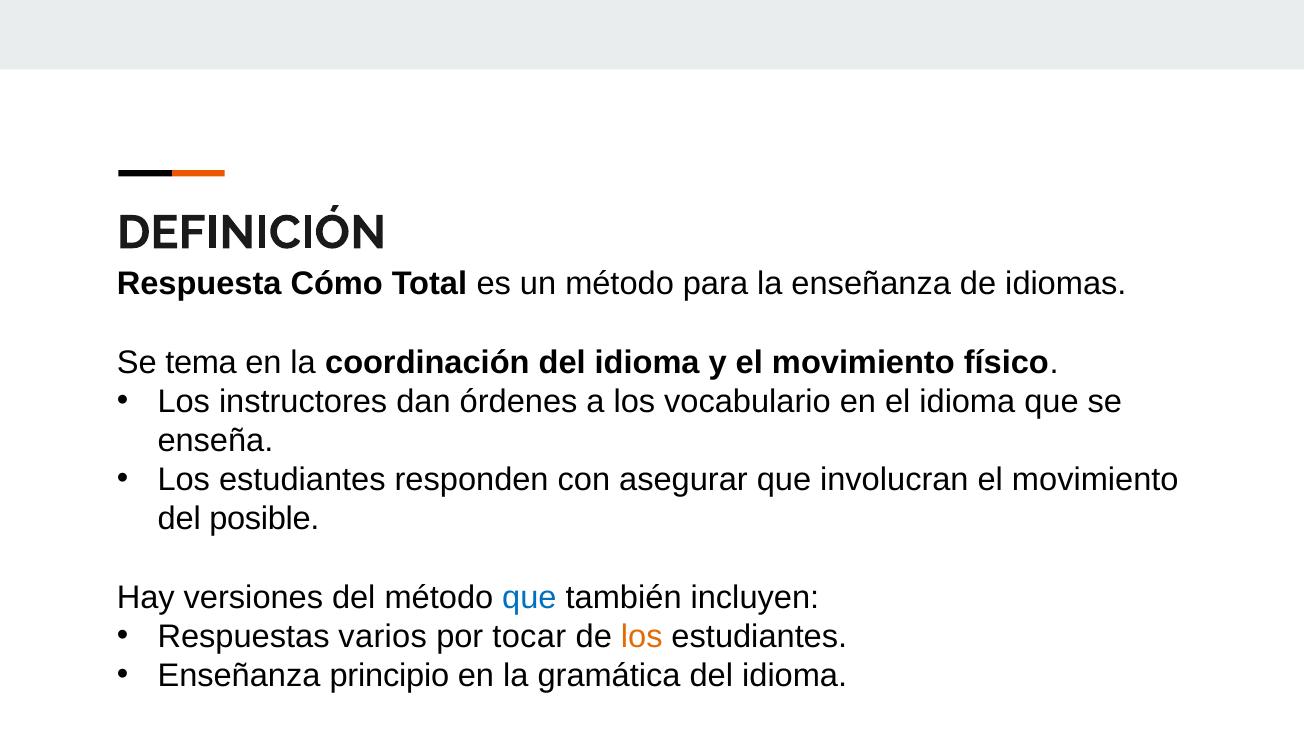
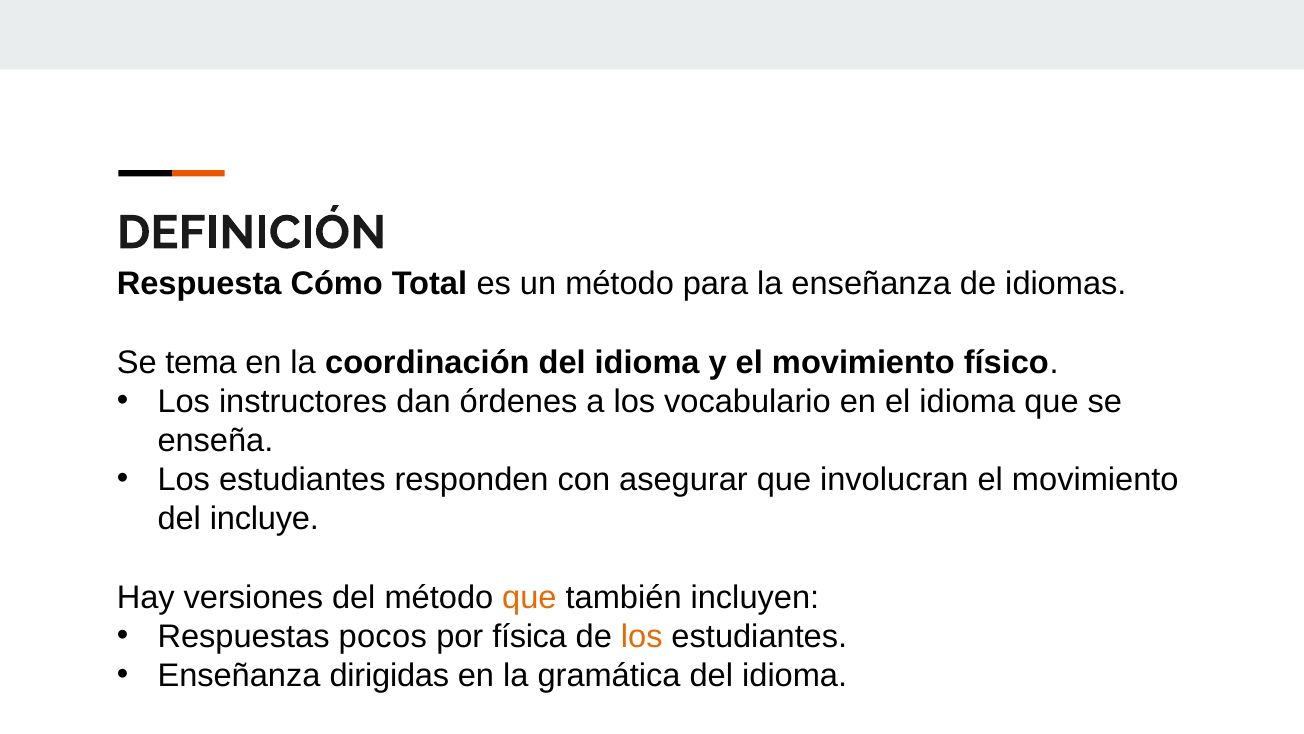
posible: posible -> incluye (264, 519)
que colour: blue -> orange (529, 597)
varios: varios -> pocos (383, 636)
tocar: tocar -> física (530, 636)
principio: principio -> dirigidas (389, 675)
